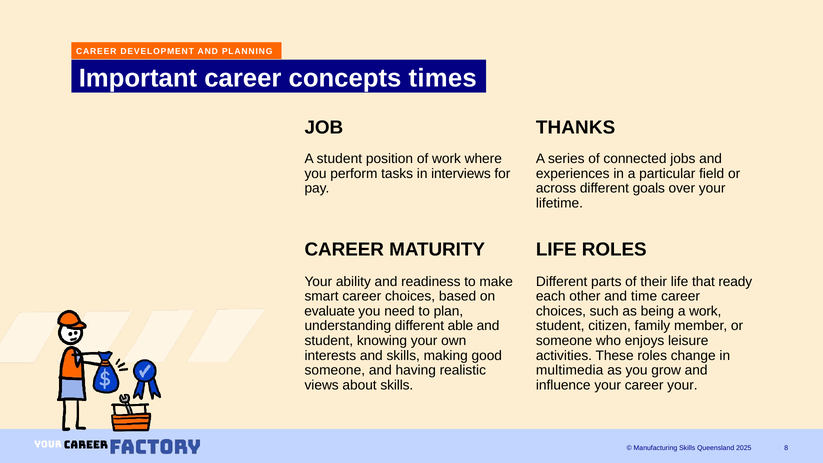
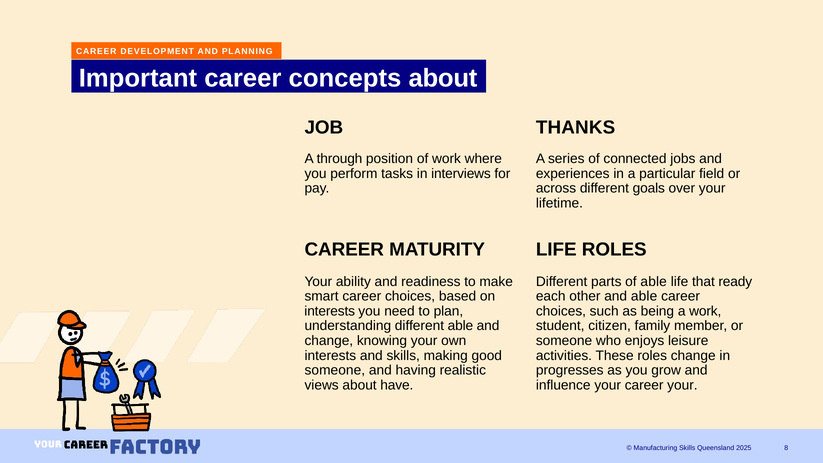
concepts times: times -> about (443, 78)
A student: student -> through (340, 159)
of their: their -> able (654, 281)
and time: time -> able (644, 296)
evaluate: evaluate -> interests (330, 311)
student: student -> change (329, 341)
multimedia: multimedia -> progresses (570, 370)
about skills: skills -> have (397, 385)
